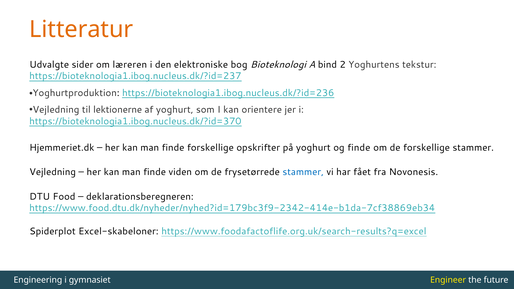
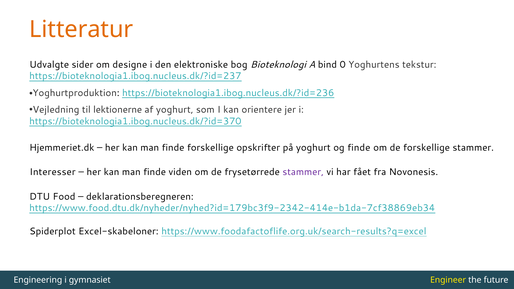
læreren: læreren -> designe (130, 65)
2: 2 -> 0 (343, 65)
Vejledning: Vejledning -> Interesser (53, 172)
stammer colour: blue -> purple (303, 172)
